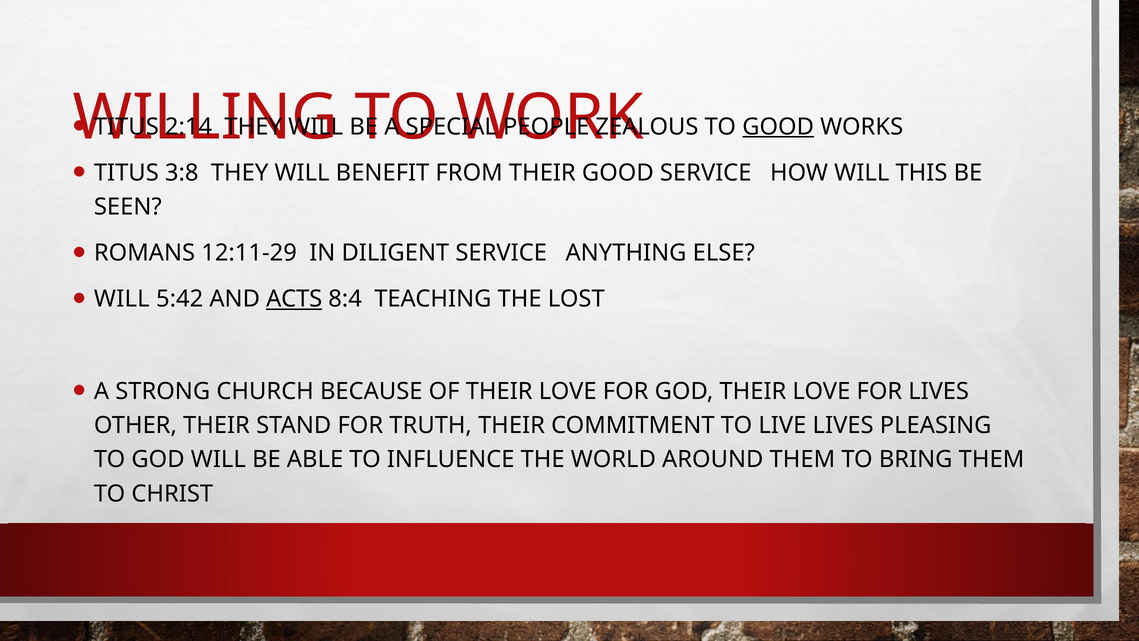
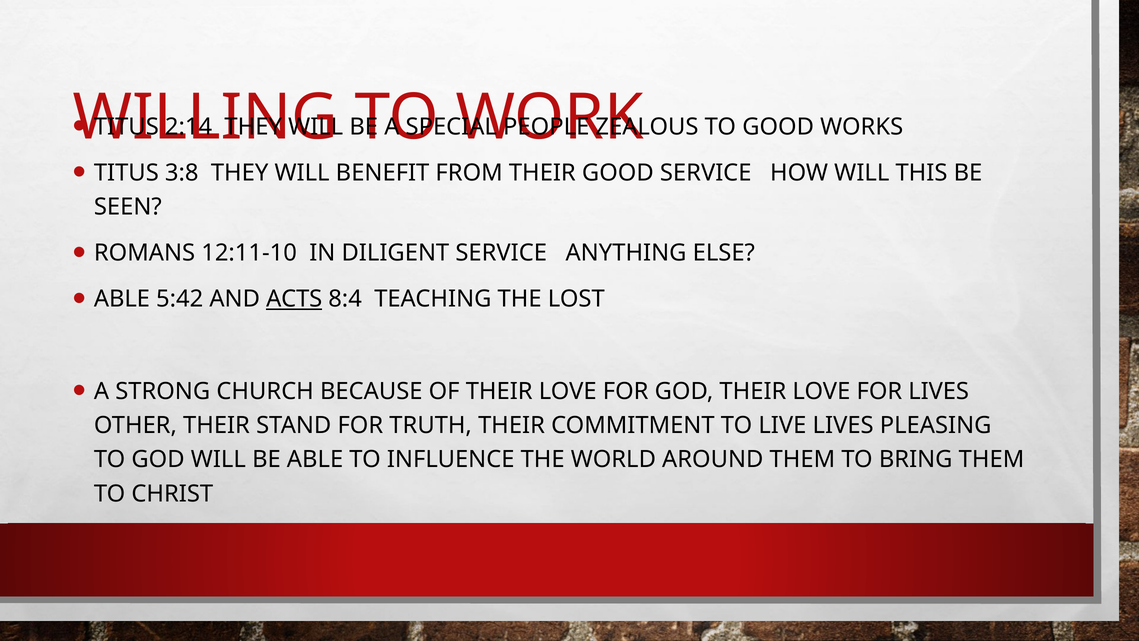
GOOD underline: present -> none (778, 127)
12:11-29: 12:11-29 -> 12:11-10 (249, 253)
WILL: WILL -> ABLE (122, 299)
